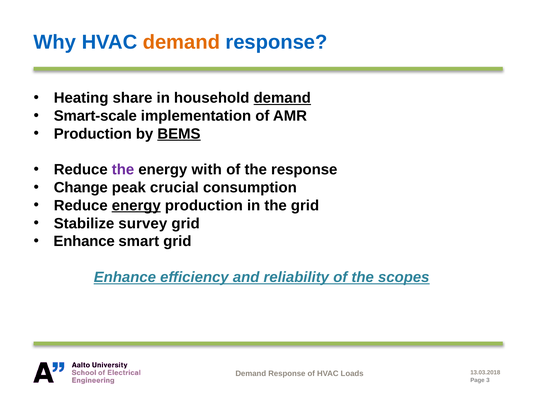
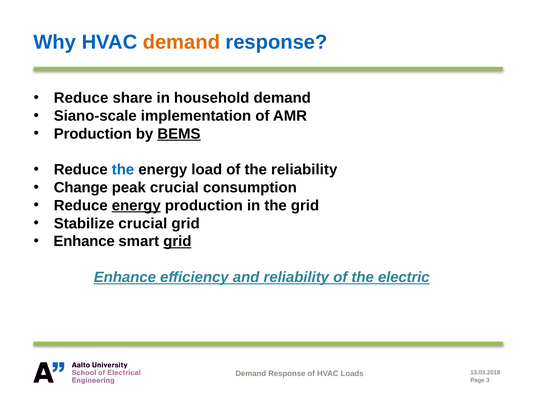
Heating: Heating -> Reduce (81, 98)
demand underline: present -> none (282, 98)
Smart-scale: Smart-scale -> Siano-scale (95, 116)
the colour: purple -> blue (123, 170)
with: with -> load (207, 170)
the response: response -> reliability (304, 170)
Stabilize survey: survey -> crucial (143, 223)
grid underline: none -> present (177, 241)
scopes: scopes -> electric (404, 277)
